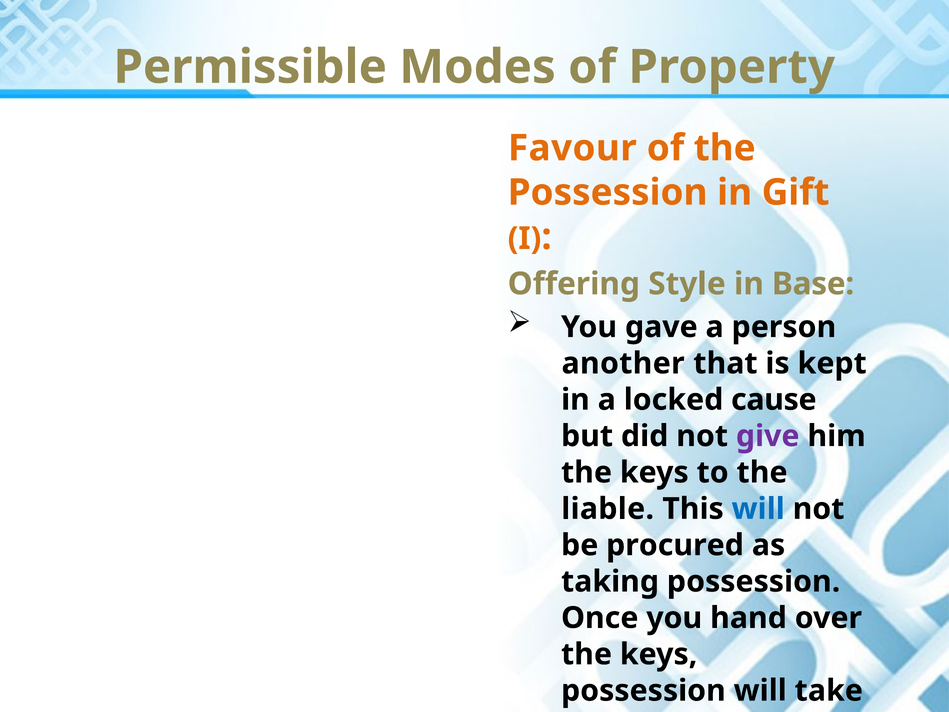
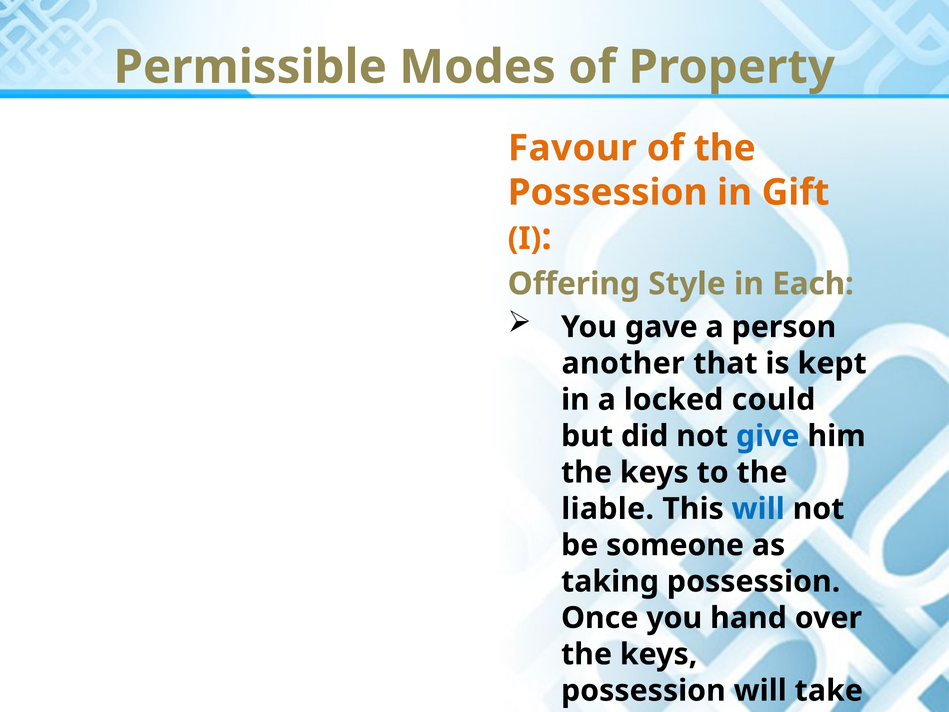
Base: Base -> Each (813, 284)
cause: cause -> could (774, 400)
give colour: purple -> blue (768, 436)
procured: procured -> someone (675, 545)
